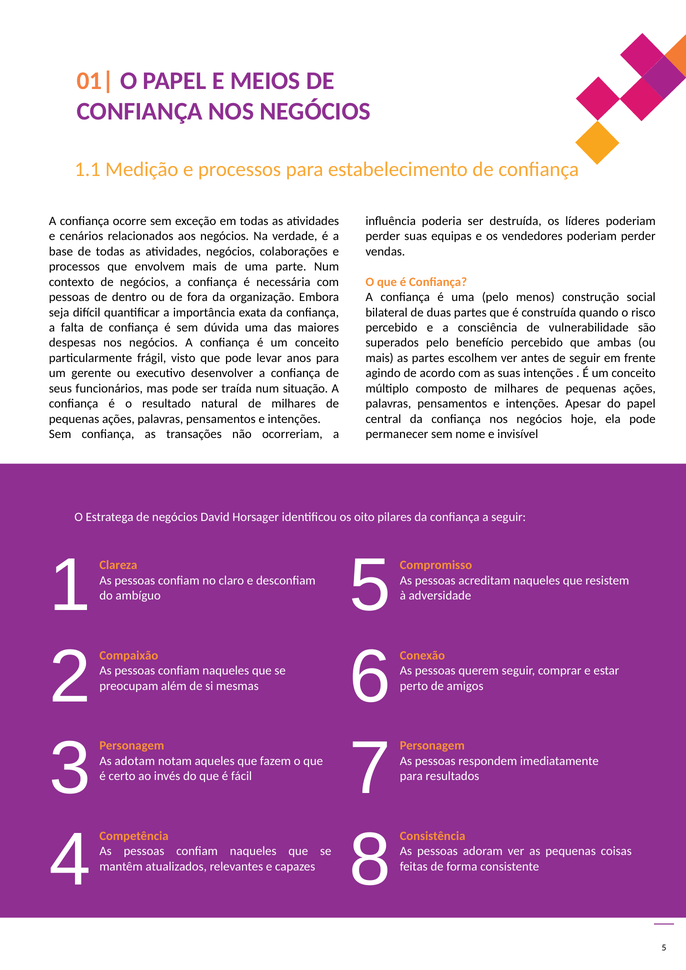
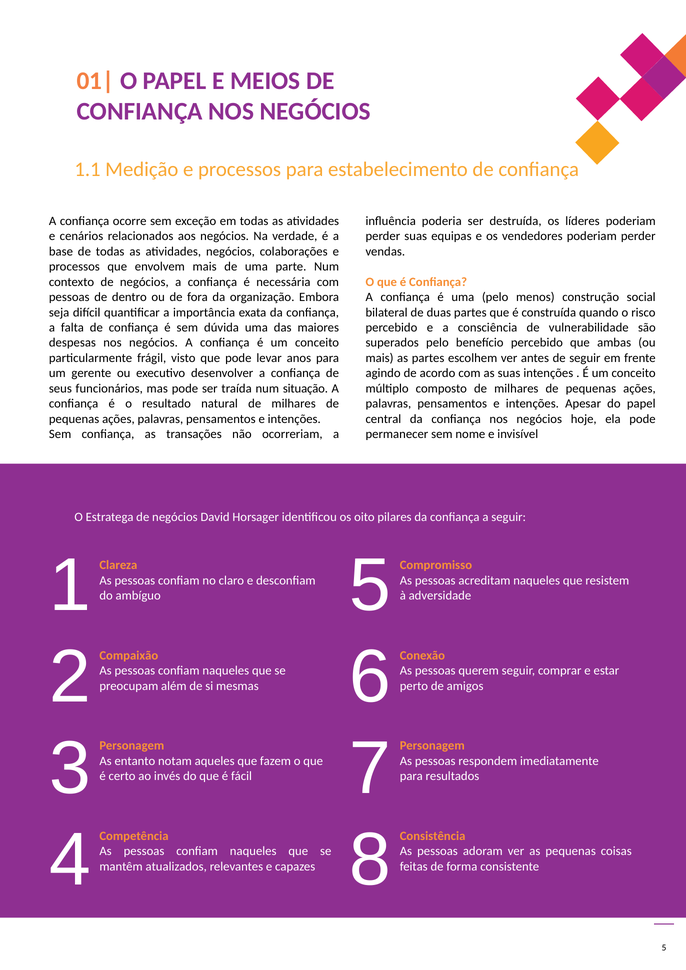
adotam: adotam -> entanto (135, 761)
